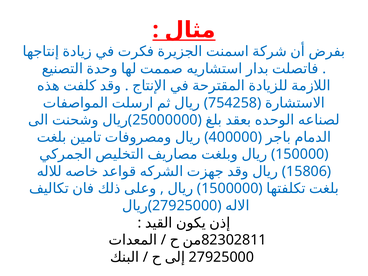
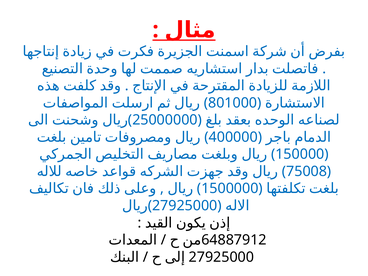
754258: 754258 -> 801000 (233, 103)
15806: 15806 -> 75008 (307, 171)
82302811: 82302811 -> 64887912 (234, 240)
